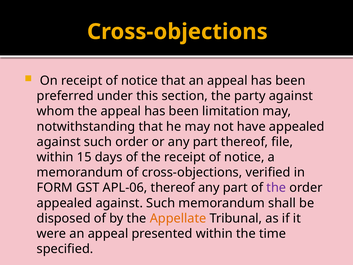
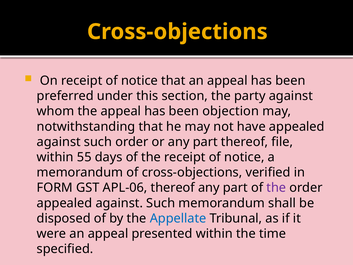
limitation: limitation -> objection (231, 111)
15: 15 -> 55 (84, 157)
Appellate colour: orange -> blue (178, 218)
